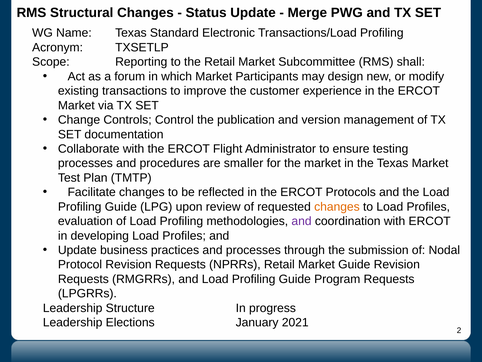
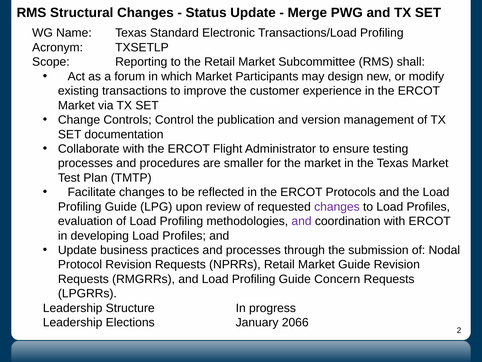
changes colour: orange -> purple (337, 206)
Program: Program -> Concern (337, 279)
2021: 2021 -> 2066 (295, 322)
